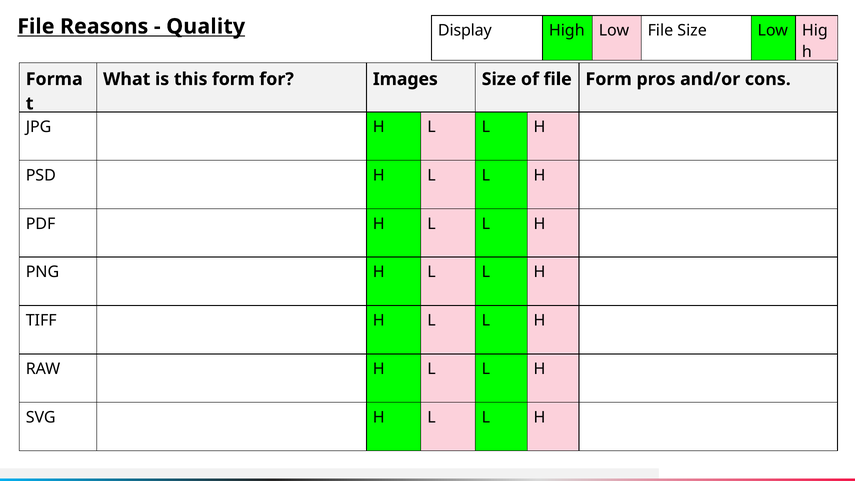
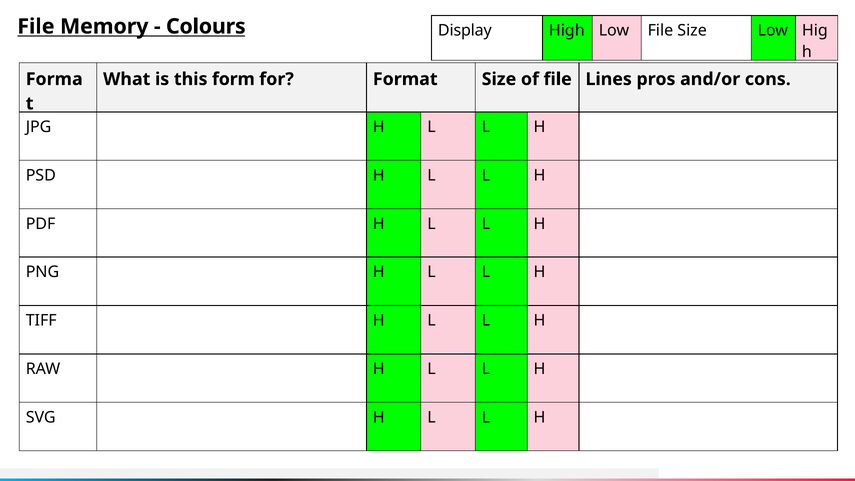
Reasons: Reasons -> Memory (104, 26)
Quality: Quality -> Colours (206, 26)
Images: Images -> Format (405, 79)
file Form: Form -> Lines (609, 79)
